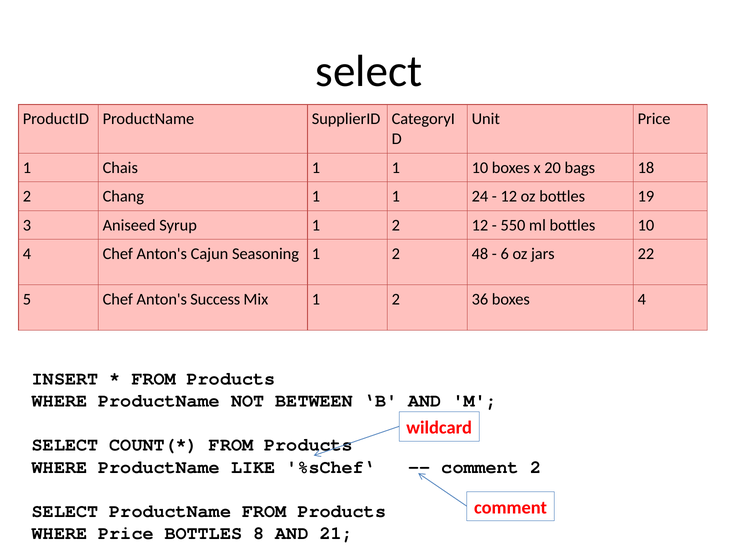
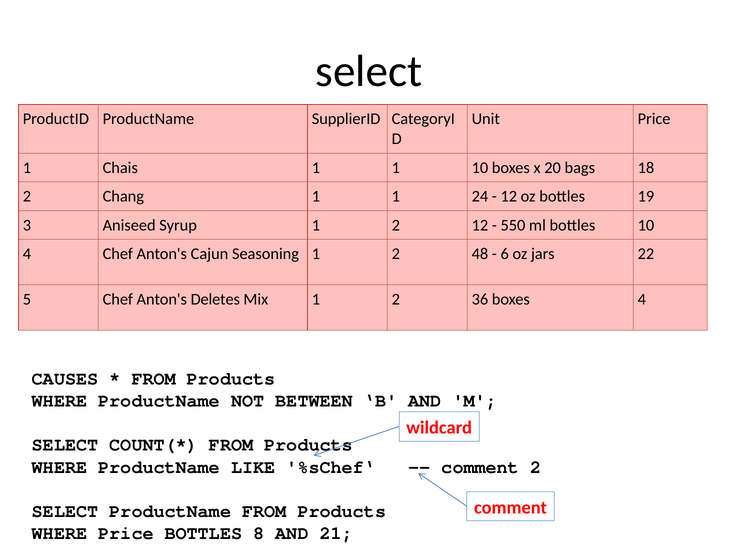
Success: Success -> Deletes (215, 300)
INSERT: INSERT -> CAUSES (65, 379)
